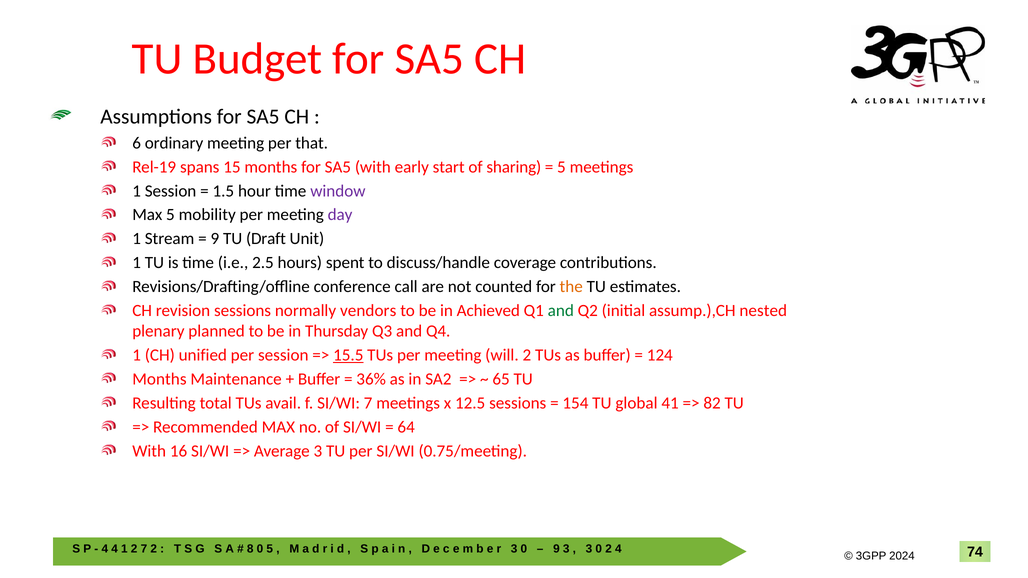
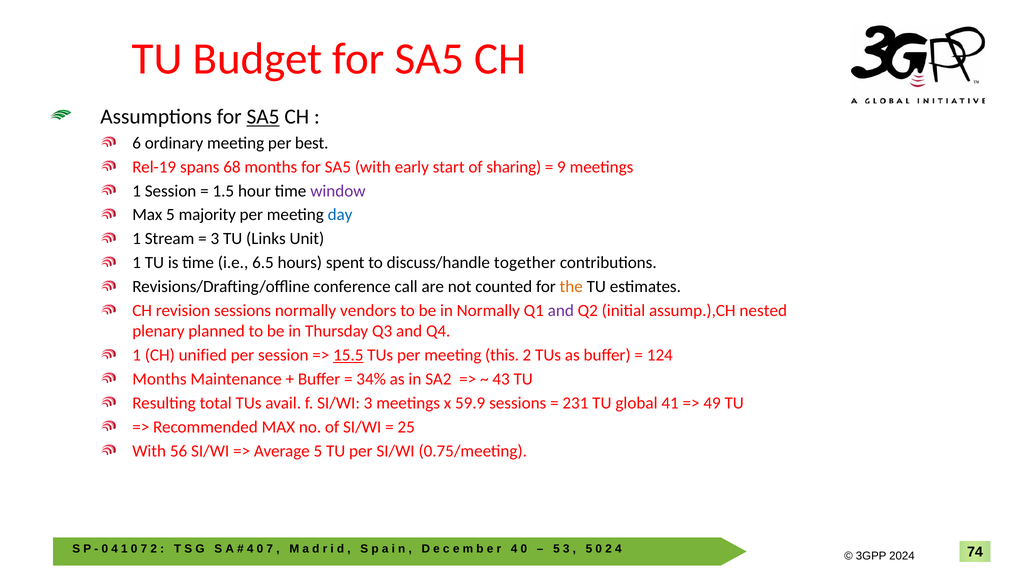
SA5 underline: none -> present (263, 117)
that: that -> best (312, 143)
15: 15 -> 68 (232, 167)
5: 5 -> 9 (561, 167)
mobility: mobility -> majority (207, 215)
day colour: purple -> blue (340, 215)
9: 9 -> 3 (215, 239)
Draft: Draft -> Links (266, 239)
2.5: 2.5 -> 6.5 (263, 263)
coverage: coverage -> together (525, 263)
in Achieved: Achieved -> Normally (488, 311)
and colour: green -> purple (561, 311)
will: will -> this (502, 355)
36%: 36% -> 34% (371, 379)
65: 65 -> 43 (501, 379)
SI/WI 7: 7 -> 3 (368, 403)
12.5: 12.5 -> 59.9 (470, 403)
154: 154 -> 231 (575, 403)
82: 82 -> 49 (712, 403)
64: 64 -> 25 (406, 427)
16: 16 -> 56 (179, 451)
Average 3: 3 -> 5 (318, 451)
4: 4 -> 0 (105, 549)
1 2: 2 -> 0 (134, 549)
8: 8 -> 4 (250, 549)
5: 5 -> 7 (270, 549)
3: 3 -> 4 (514, 549)
9: 9 -> 5 (556, 549)
3: 3 -> 5 (589, 549)
